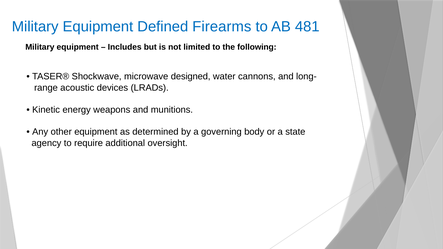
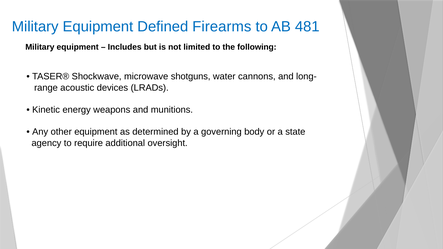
designed: designed -> shotguns (191, 77)
